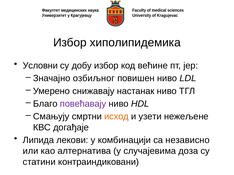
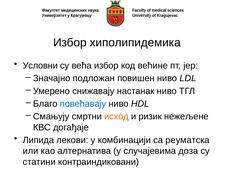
добу: добу -> већа (82, 66)
озбиљног: озбиљног -> подложан (94, 79)
повећавају colour: purple -> blue (83, 104)
узети: узети -> ризик (150, 117)
независно: независно -> реуматска (188, 140)
